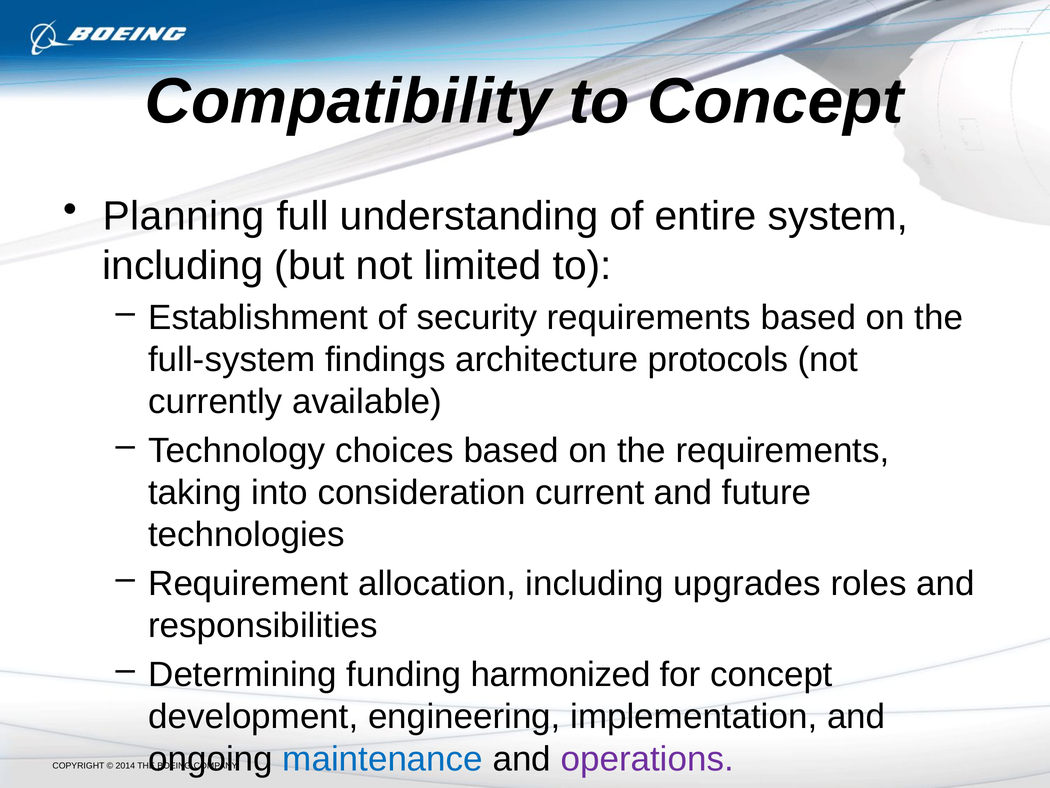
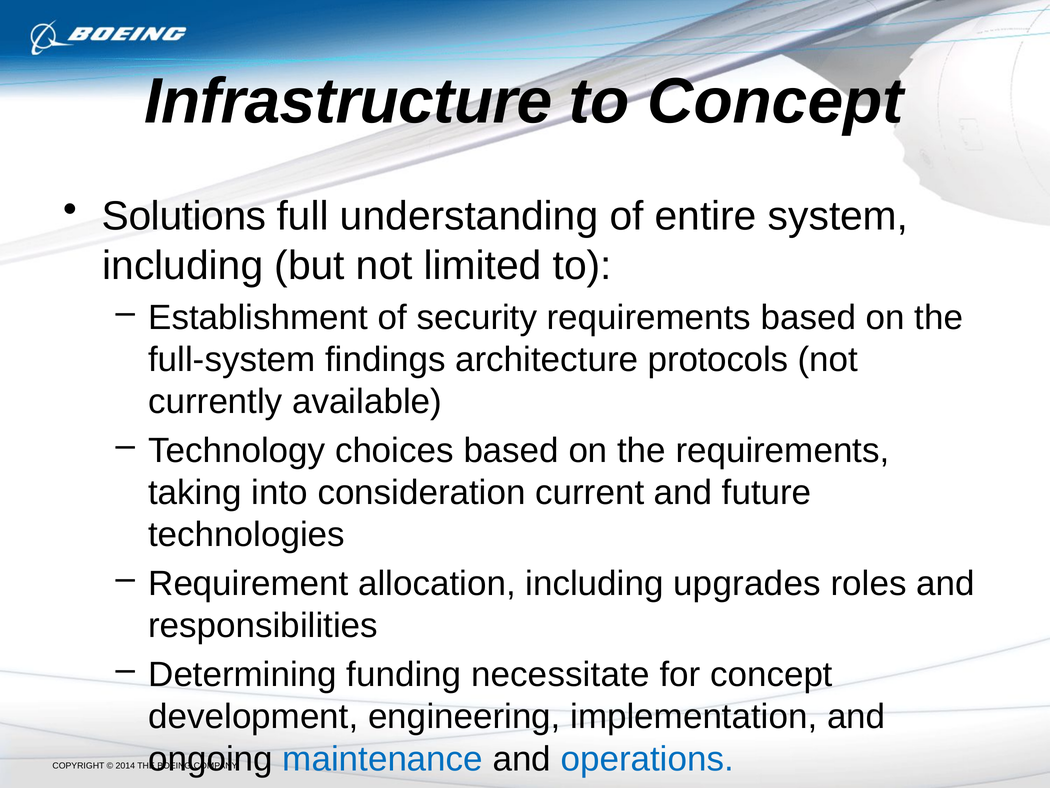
Compatibility: Compatibility -> Infrastructure (348, 102)
Planning: Planning -> Solutions (184, 216)
harmonized: harmonized -> necessitate (560, 674)
operations colour: purple -> blue (647, 758)
